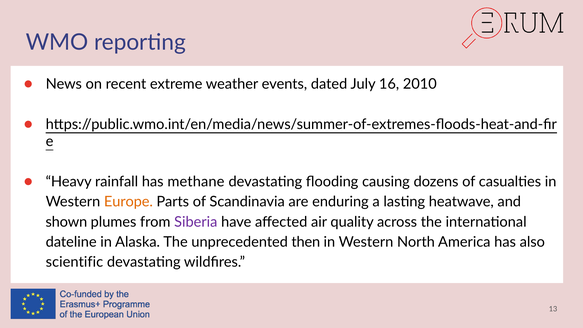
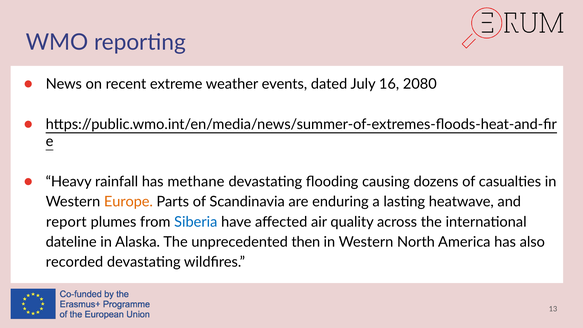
2010: 2010 -> 2080 (420, 84)
shown: shown -> report (66, 222)
Siberia colour: purple -> blue (196, 222)
scientific: scientific -> recorded (74, 262)
